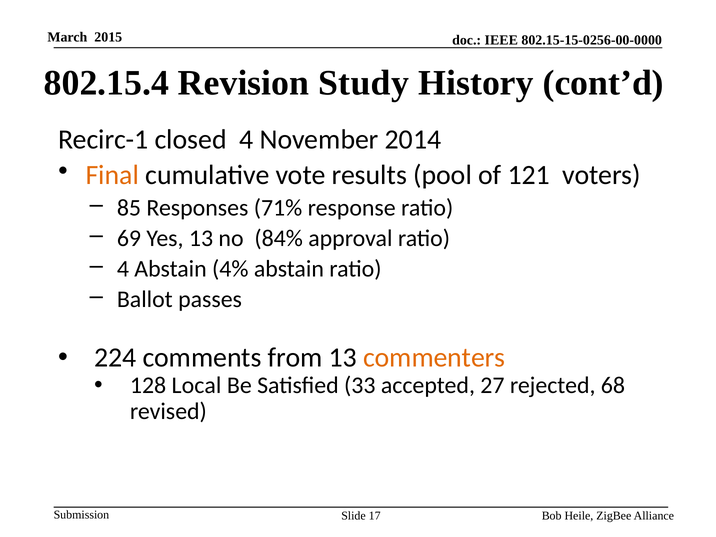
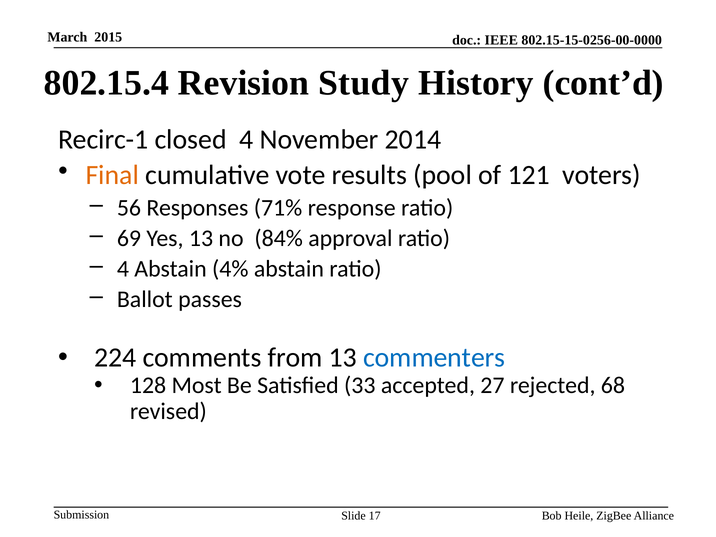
85: 85 -> 56 (129, 208)
commenters colour: orange -> blue (434, 358)
Local: Local -> Most (197, 385)
